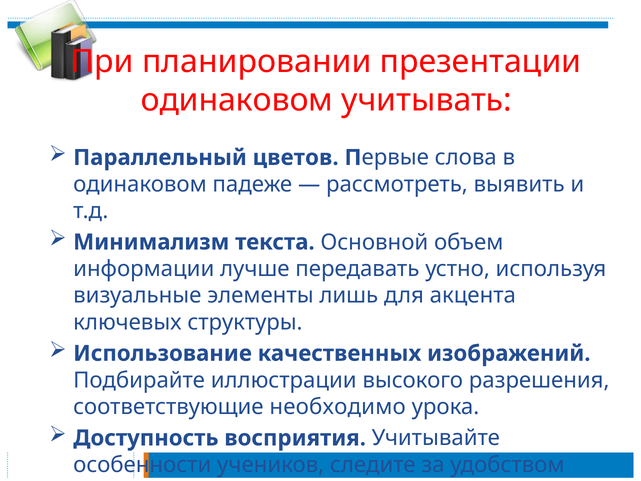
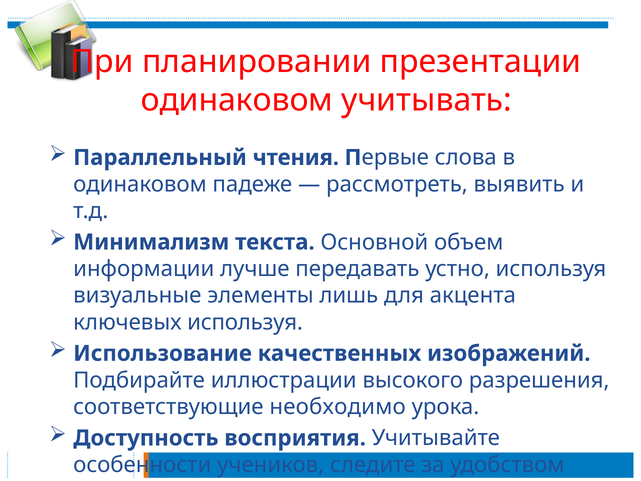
Параллельный цветов: цветов -> чтения (296, 157)
ключевых структуры: структуры -> используя (245, 322)
